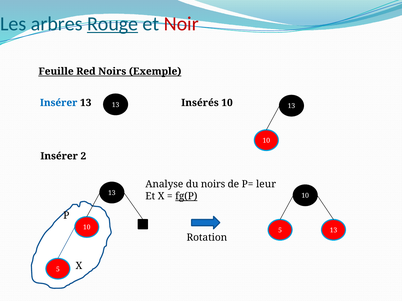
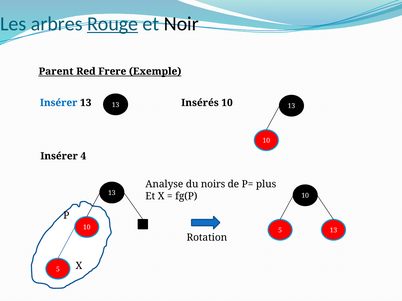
Noir colour: red -> black (181, 24)
Feuille: Feuille -> Parent (56, 72)
Red Noirs: Noirs -> Frere (112, 72)
2: 2 -> 4 (83, 156)
leur: leur -> plus (266, 185)
fg(P underline: present -> none (186, 197)
